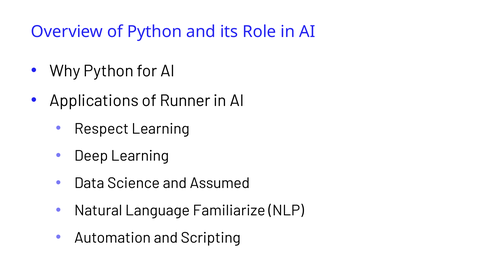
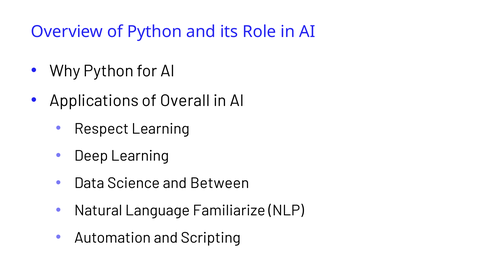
Runner: Runner -> Overall (185, 101)
Assumed: Assumed -> Between (220, 183)
